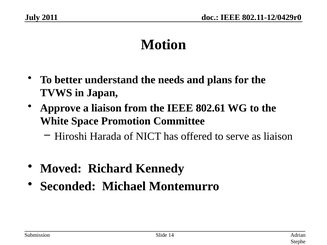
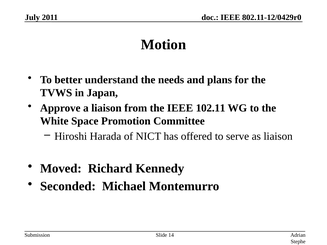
802.61: 802.61 -> 102.11 (211, 108)
